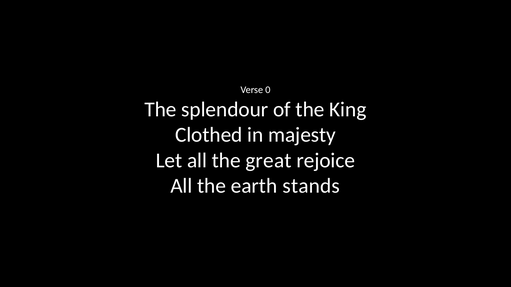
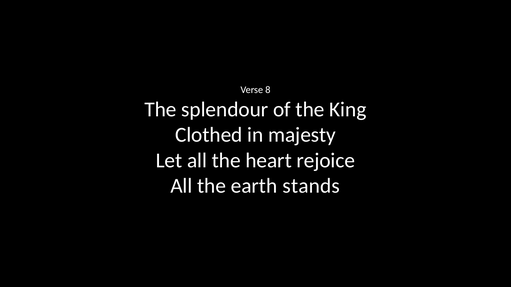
0: 0 -> 8 (268, 90)
great: great -> heart (269, 161)
